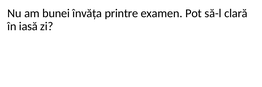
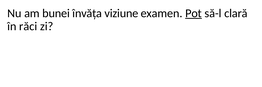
printre: printre -> viziune (121, 13)
Pot underline: none -> present (194, 13)
iasă: iasă -> răci (28, 26)
